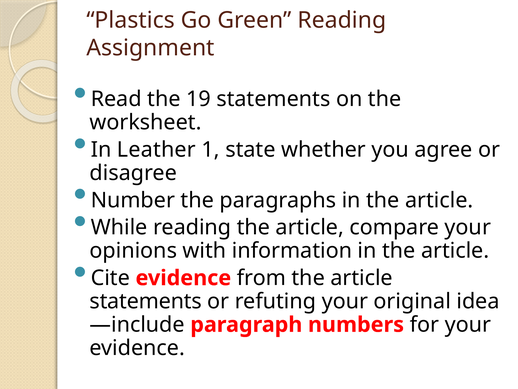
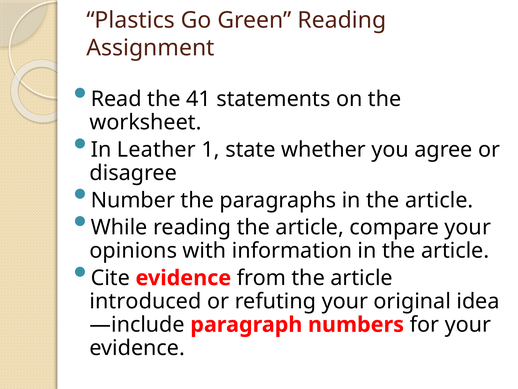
19: 19 -> 41 (199, 99)
statements: statements -> introduced (146, 301)
